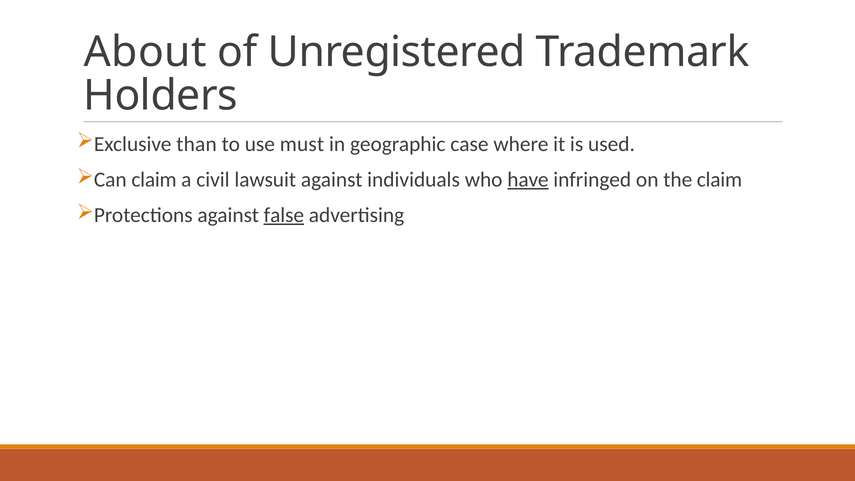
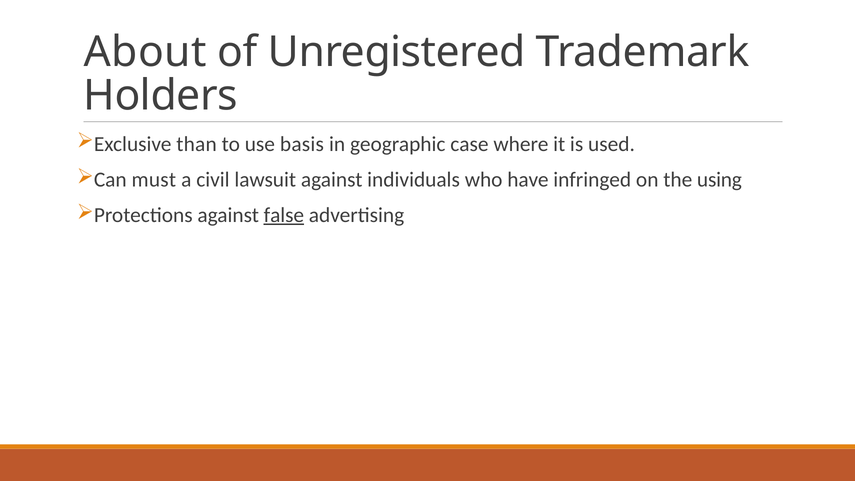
must: must -> basis (302, 144)
Can claim: claim -> must (154, 180)
have underline: present -> none (528, 180)
the claim: claim -> using (719, 180)
